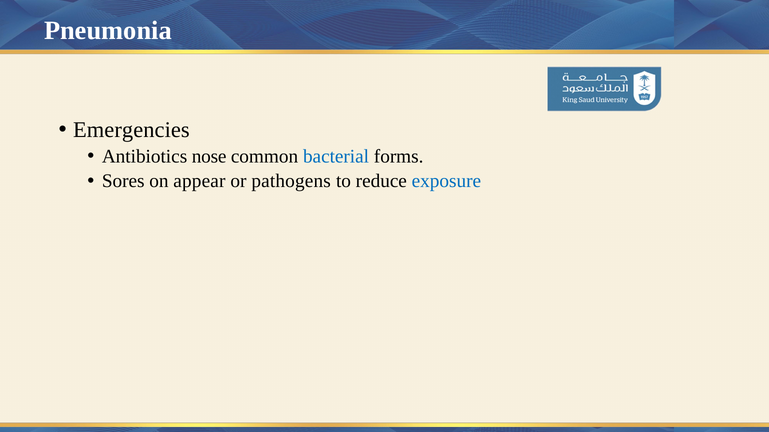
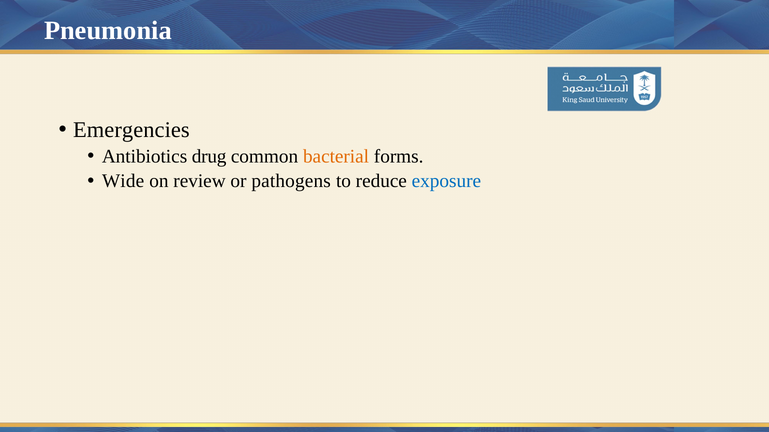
nose: nose -> drug (209, 157)
bacterial colour: blue -> orange (336, 157)
Sores: Sores -> Wide (123, 181)
appear: appear -> review (200, 181)
